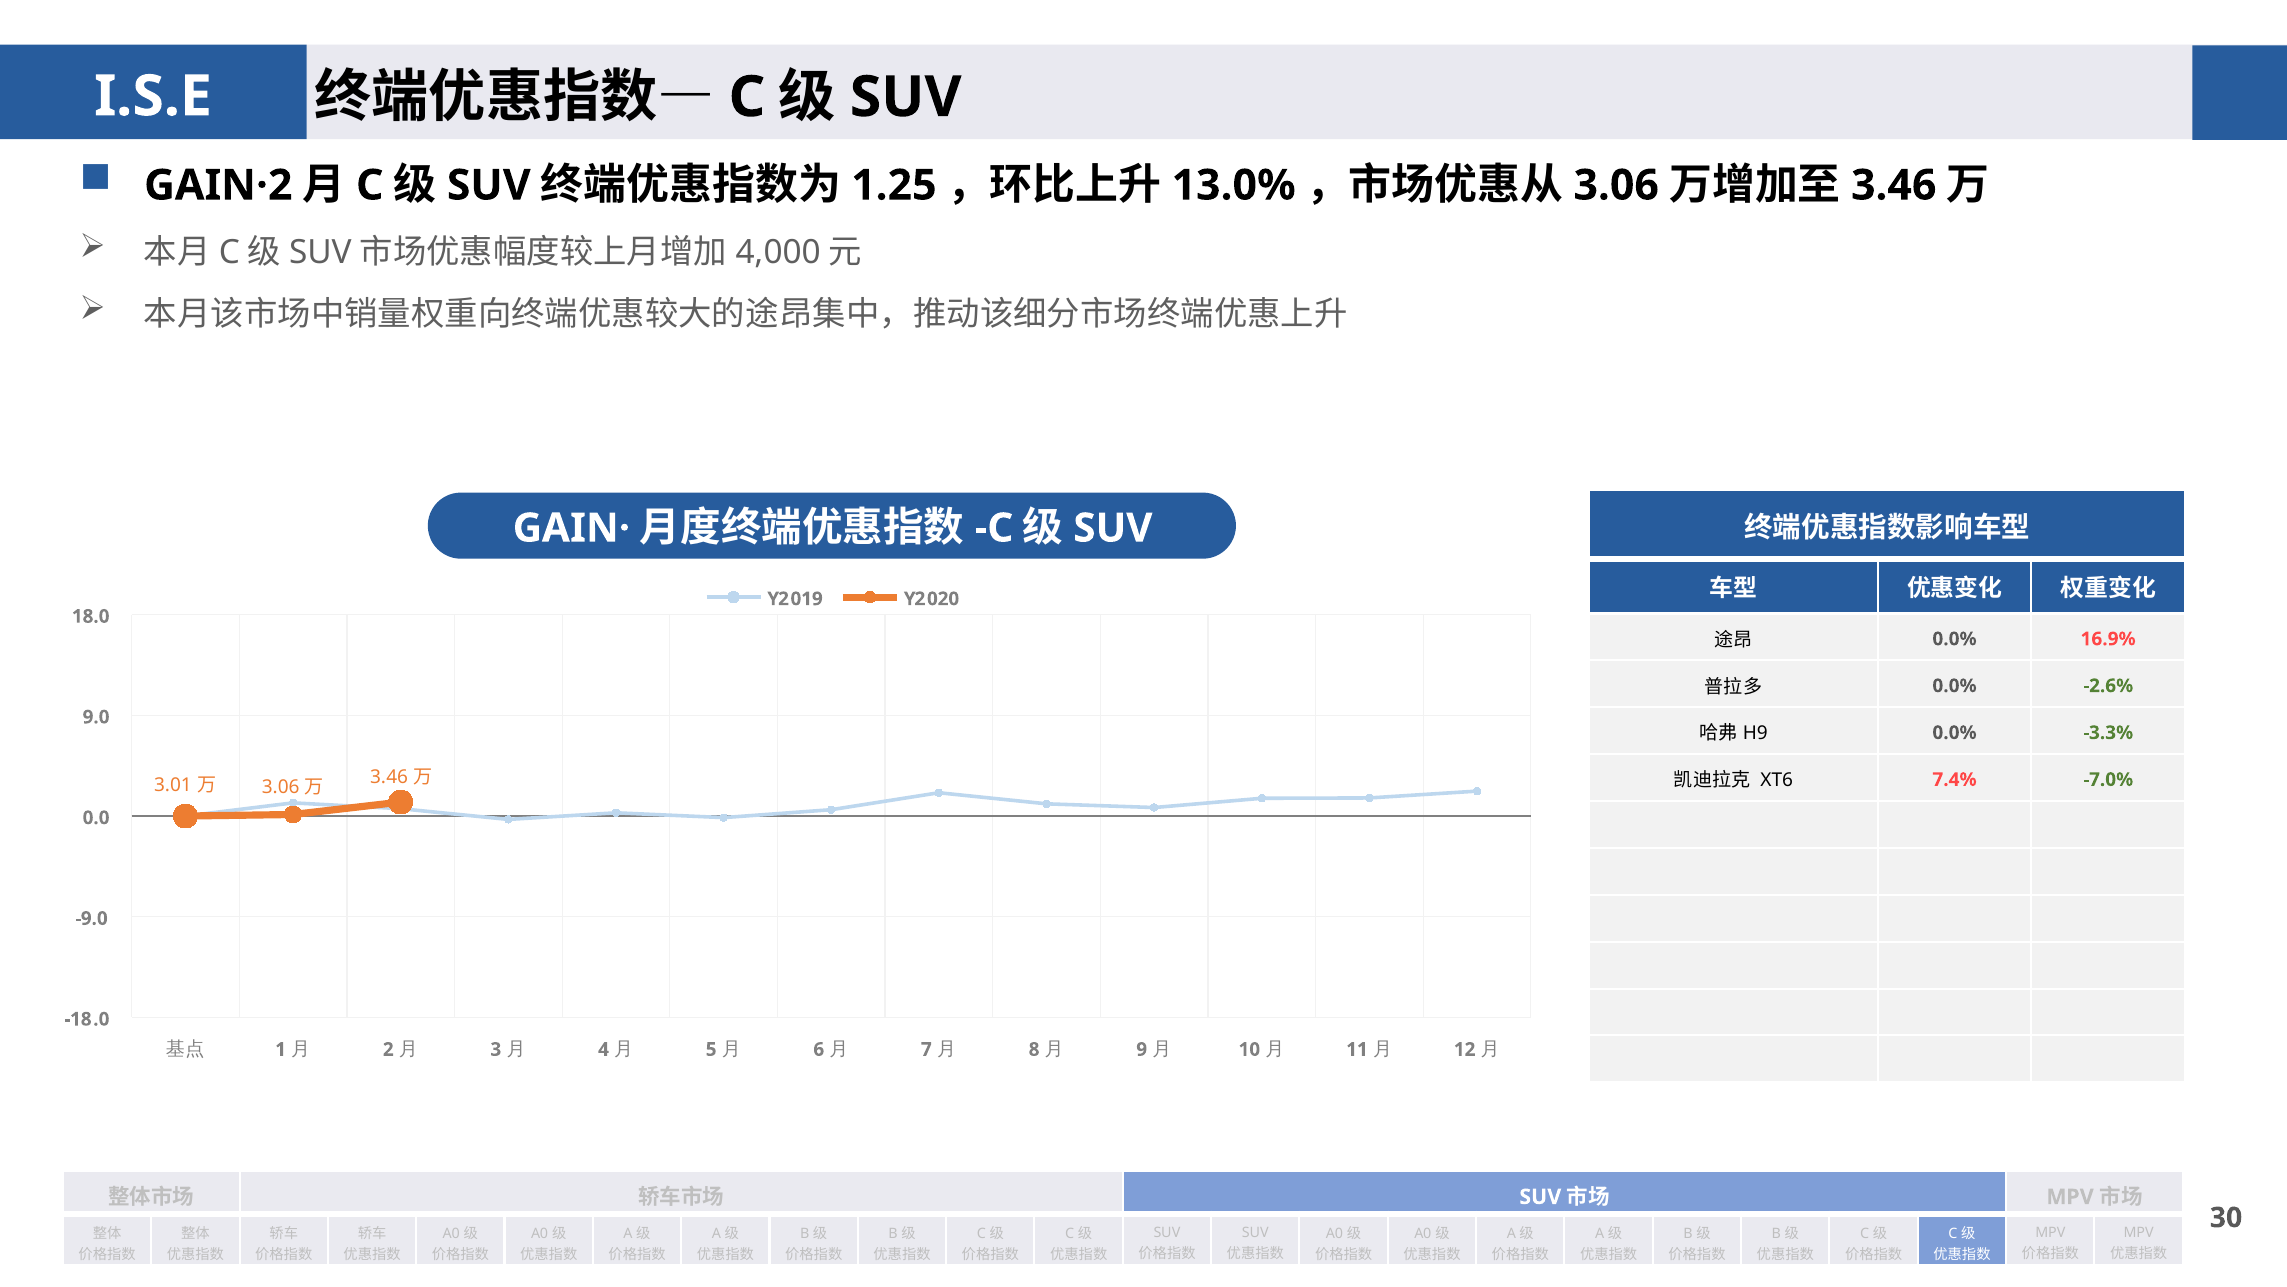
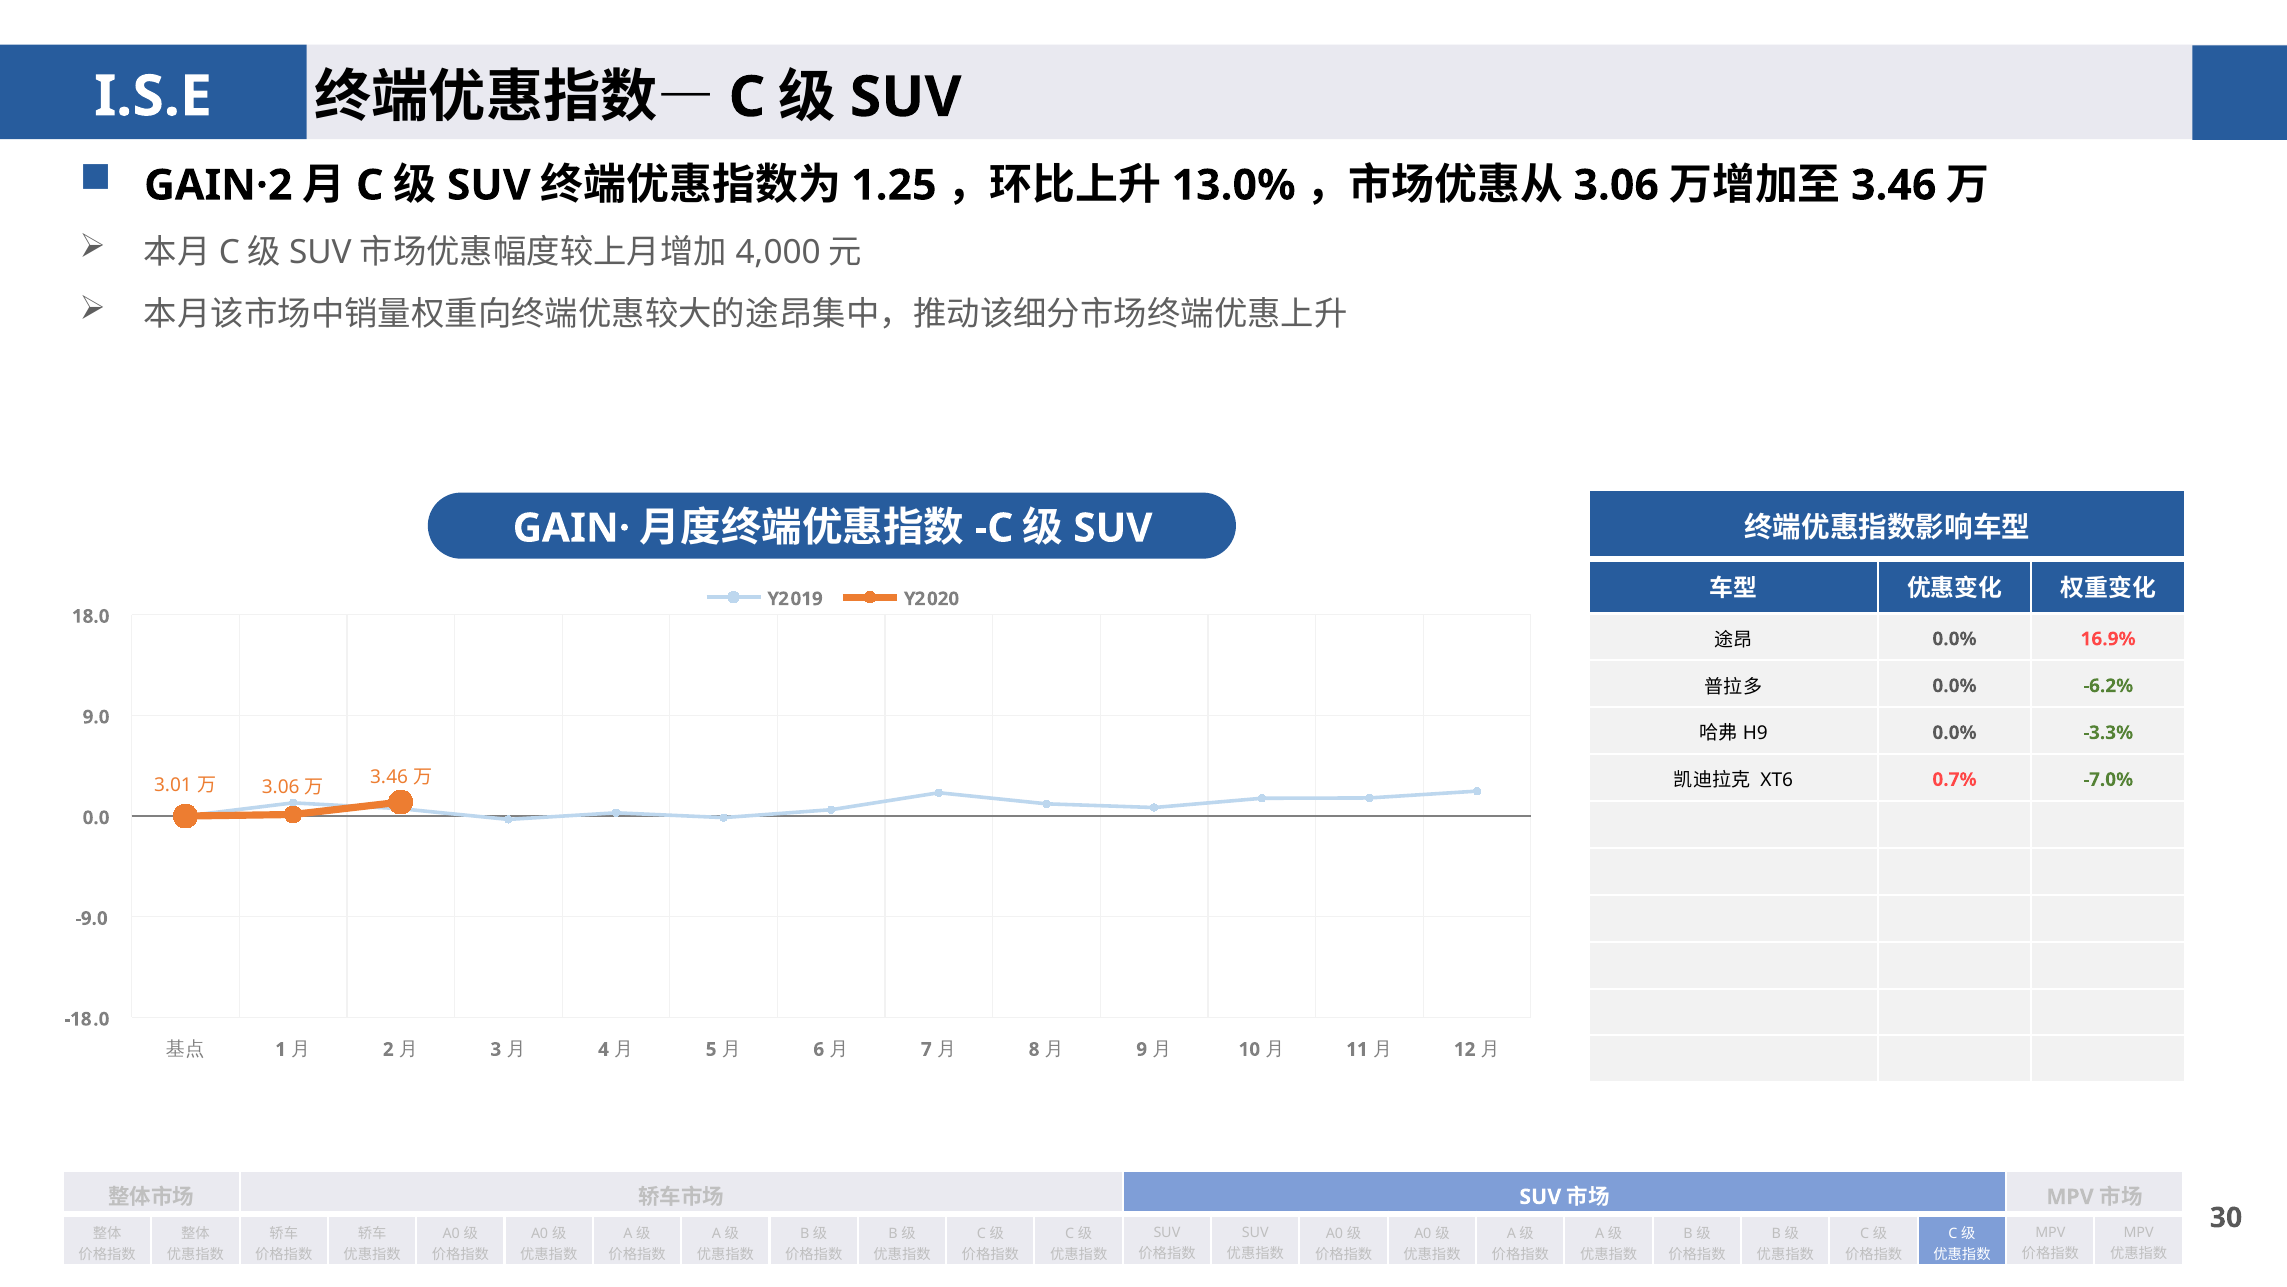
-2.6%: -2.6% -> -6.2% (2108, 686)
7.4%: 7.4% -> 0.7% (1955, 779)
